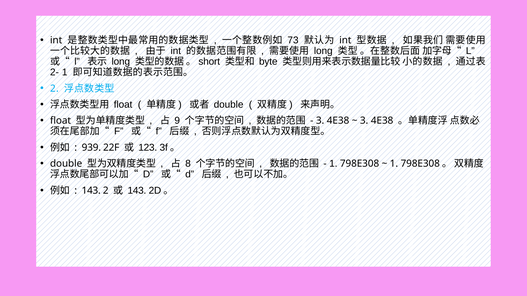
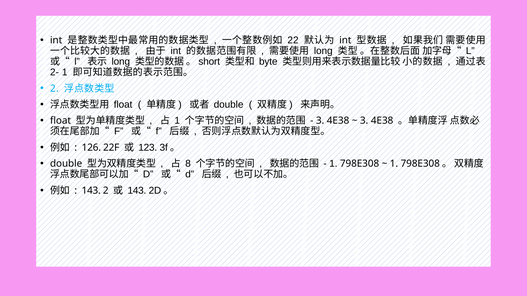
73: 73 -> 22 (293, 40)
9: 9 -> 1 (177, 121)
939: 939 -> 126 (91, 148)
